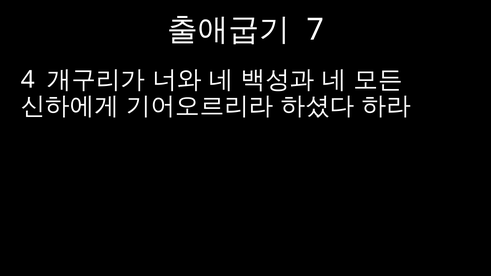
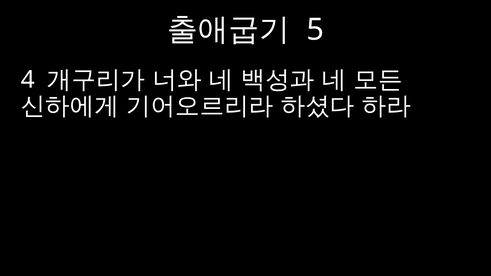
7: 7 -> 5 (315, 30)
